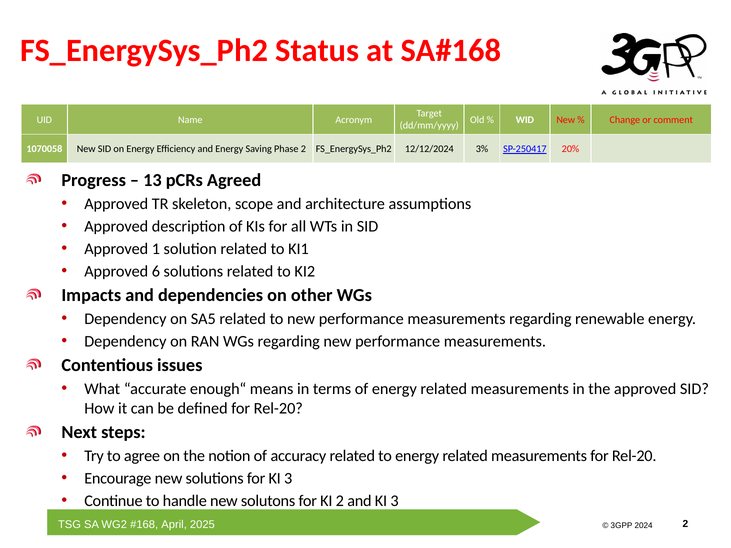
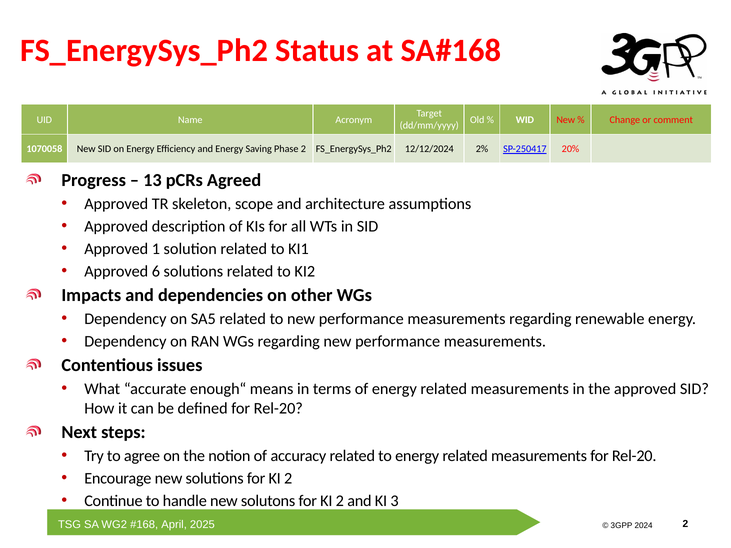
3%: 3% -> 2% (482, 149)
solutions for KI 3: 3 -> 2 (288, 479)
